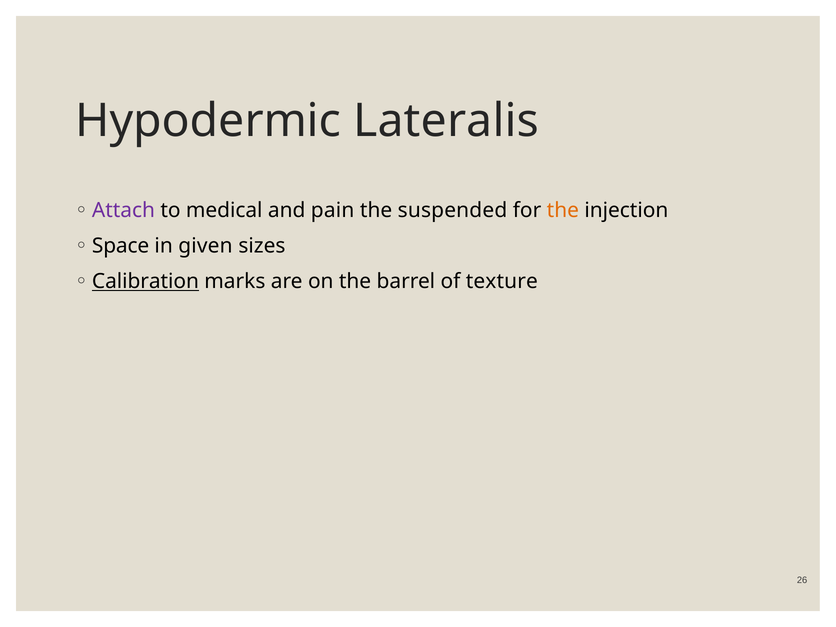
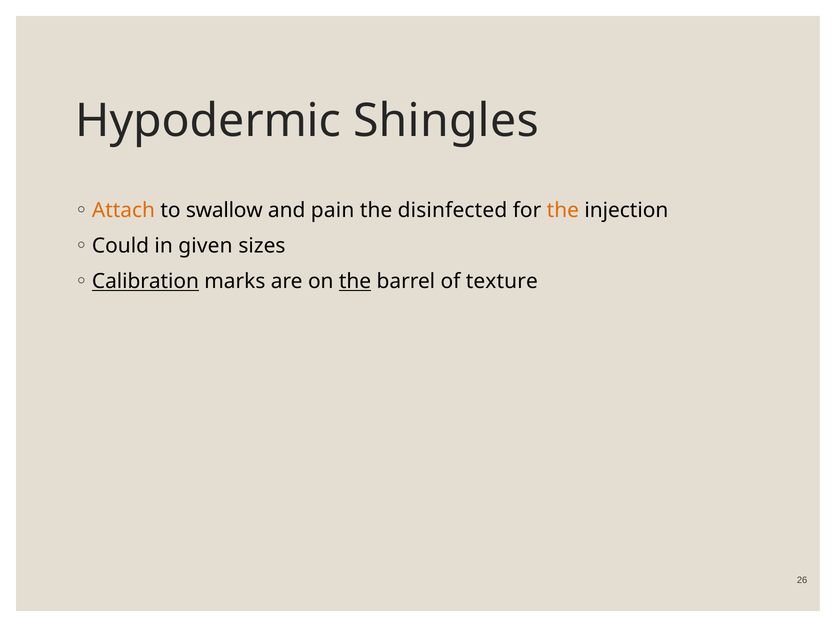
Lateralis: Lateralis -> Shingles (446, 121)
Attach colour: purple -> orange (123, 210)
medical: medical -> swallow (224, 210)
suspended: suspended -> disinfected (452, 210)
Space: Space -> Could (120, 246)
the underline: none -> present (355, 282)
